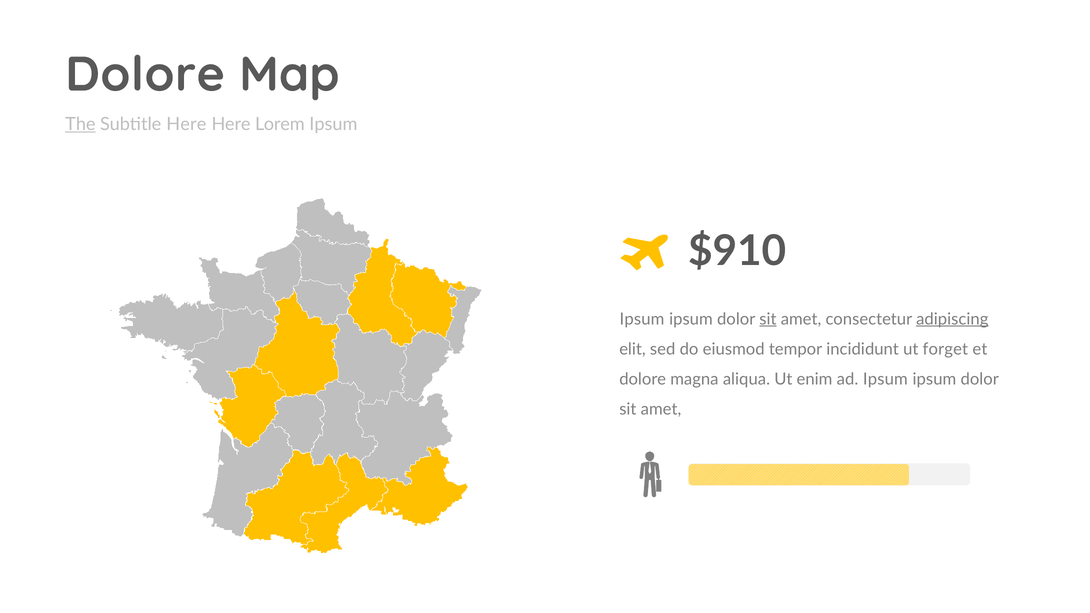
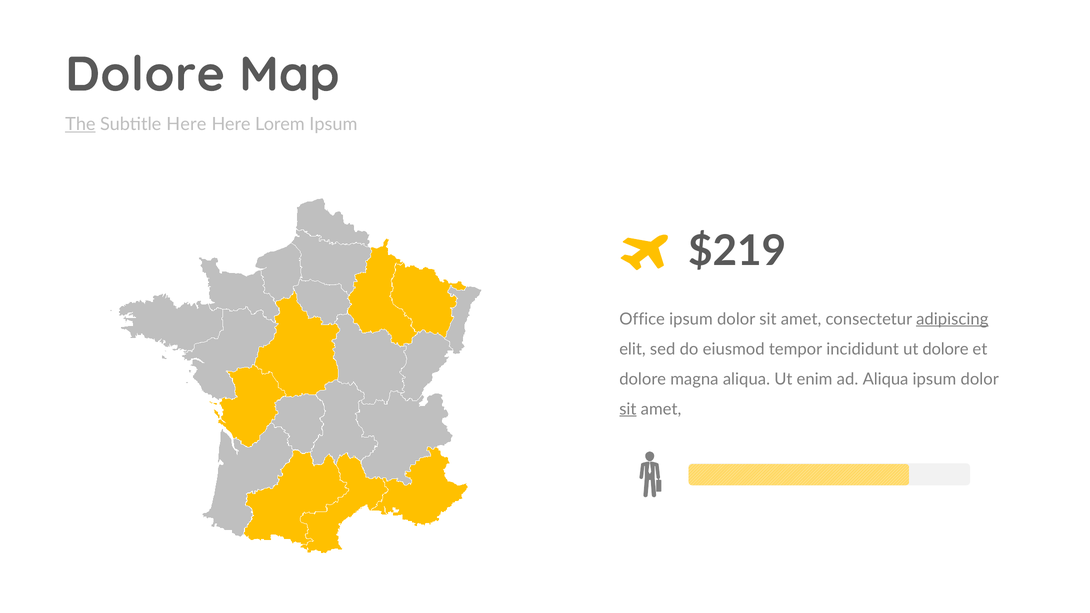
$910: $910 -> $219 (737, 251)
Ipsum: Ipsum -> Office (642, 319)
sit underline: present -> none (768, 319)
ut forget: forget -> dolore (945, 349)
ad Ipsum: Ipsum -> Aliqua (886, 379)
sit underline: none -> present (628, 409)
